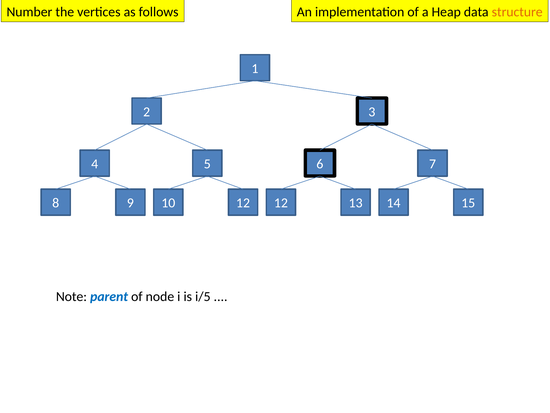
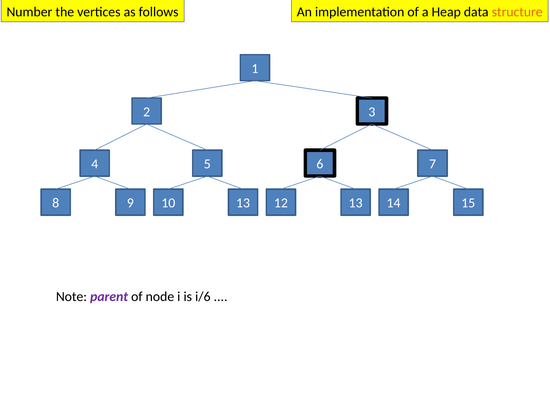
10 12: 12 -> 13 (243, 203)
parent colour: blue -> purple (109, 296)
i/5: i/5 -> i/6 (203, 296)
